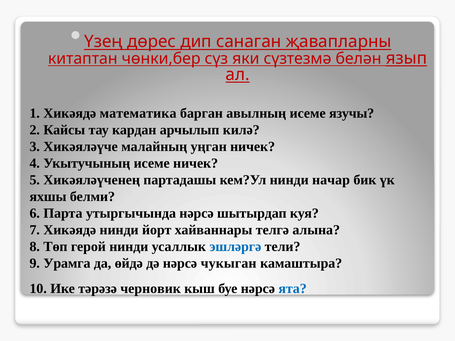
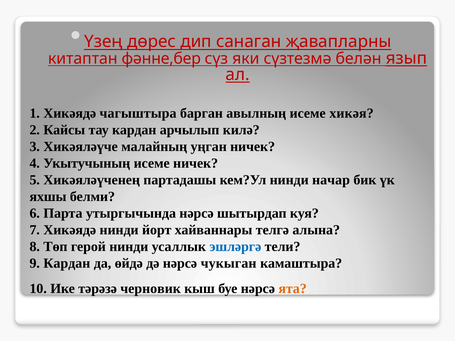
чөнки,бер: чөнки,бер -> фәнне,бер (161, 59)
математика: математика -> чагыштыра (138, 113)
язучы: язучы -> хикәя (352, 113)
9 Урамга: Урамга -> Кардан (67, 263)
ята colour: blue -> orange (293, 289)
